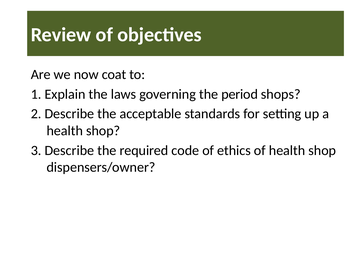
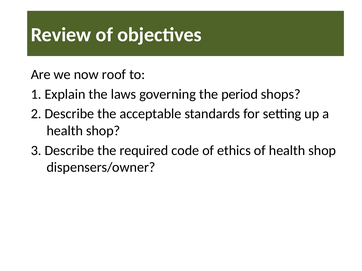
coat: coat -> roof (114, 75)
